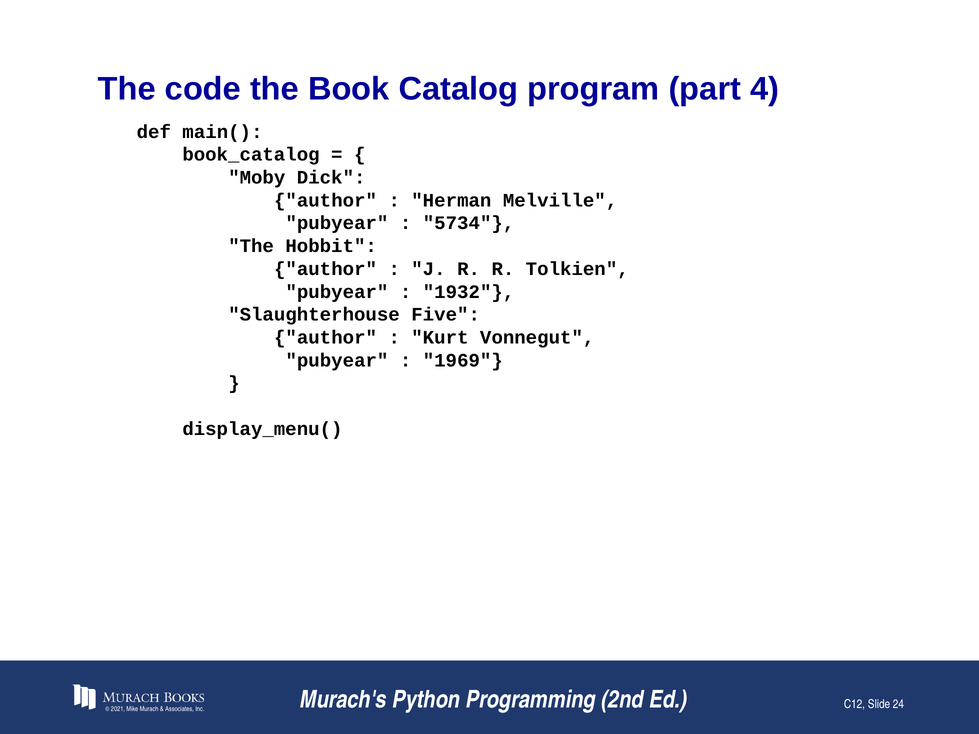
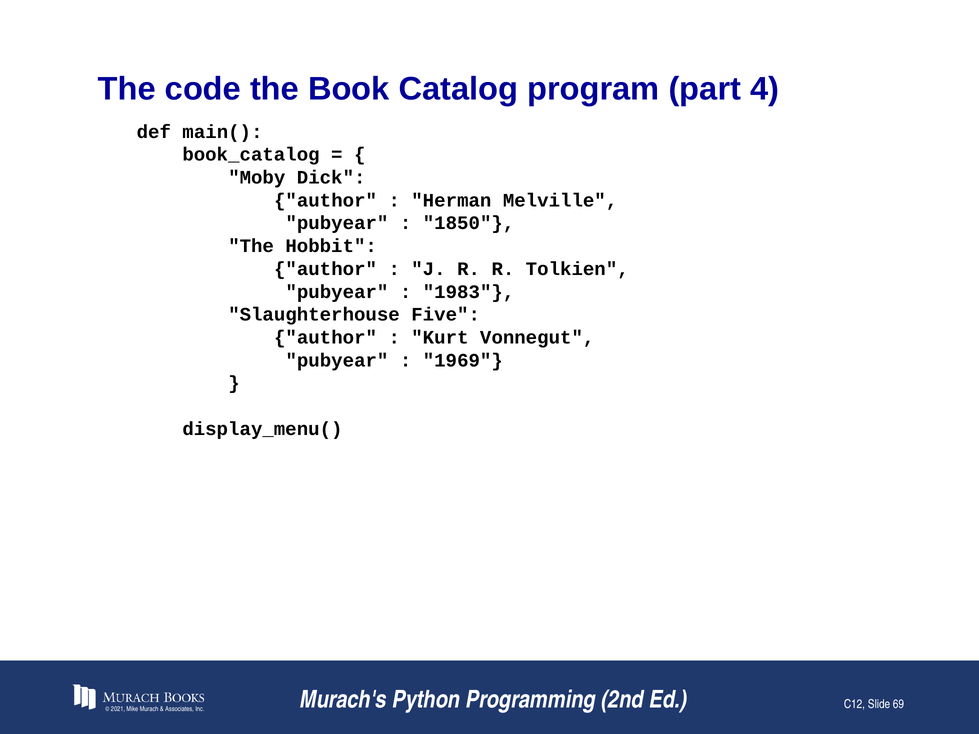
5734: 5734 -> 1850 (469, 223)
1932: 1932 -> 1983 (469, 292)
24: 24 -> 69 (898, 704)
